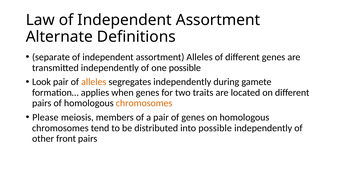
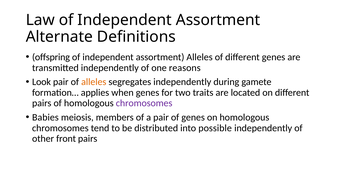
separate: separate -> offspring (51, 57)
one possible: possible -> reasons (185, 68)
chromosomes colour: orange -> purple (144, 103)
Please: Please -> Babies (45, 117)
